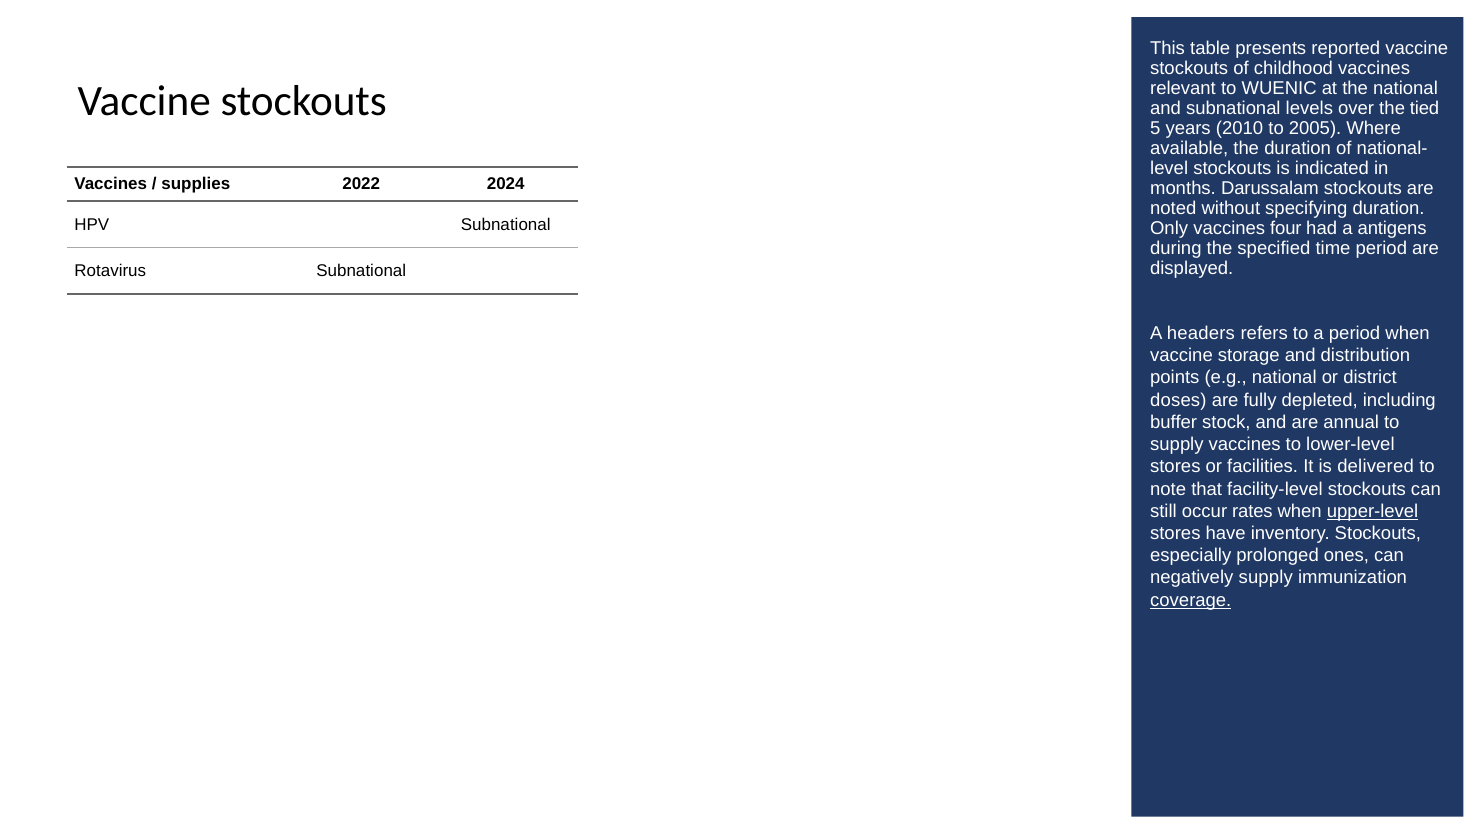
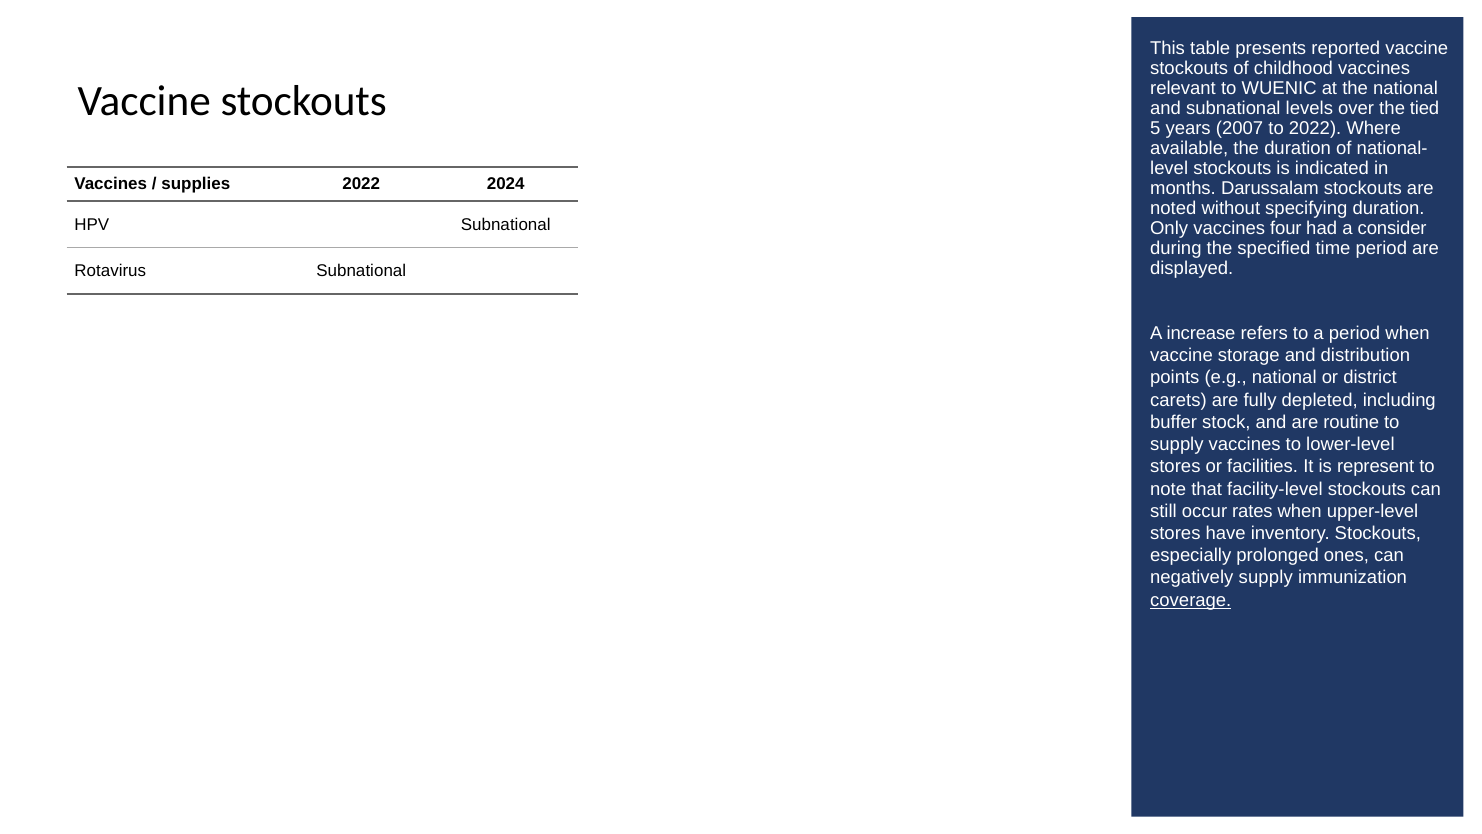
2010: 2010 -> 2007 (1240, 129)
to 2005: 2005 -> 2022 (1315, 129)
antigens: antigens -> consider (1392, 229)
headers: headers -> increase (1201, 333)
doses: doses -> carets (1178, 400)
annual: annual -> routine (1351, 422)
delivered: delivered -> represent (1376, 466)
upper-level underline: present -> none (1373, 511)
